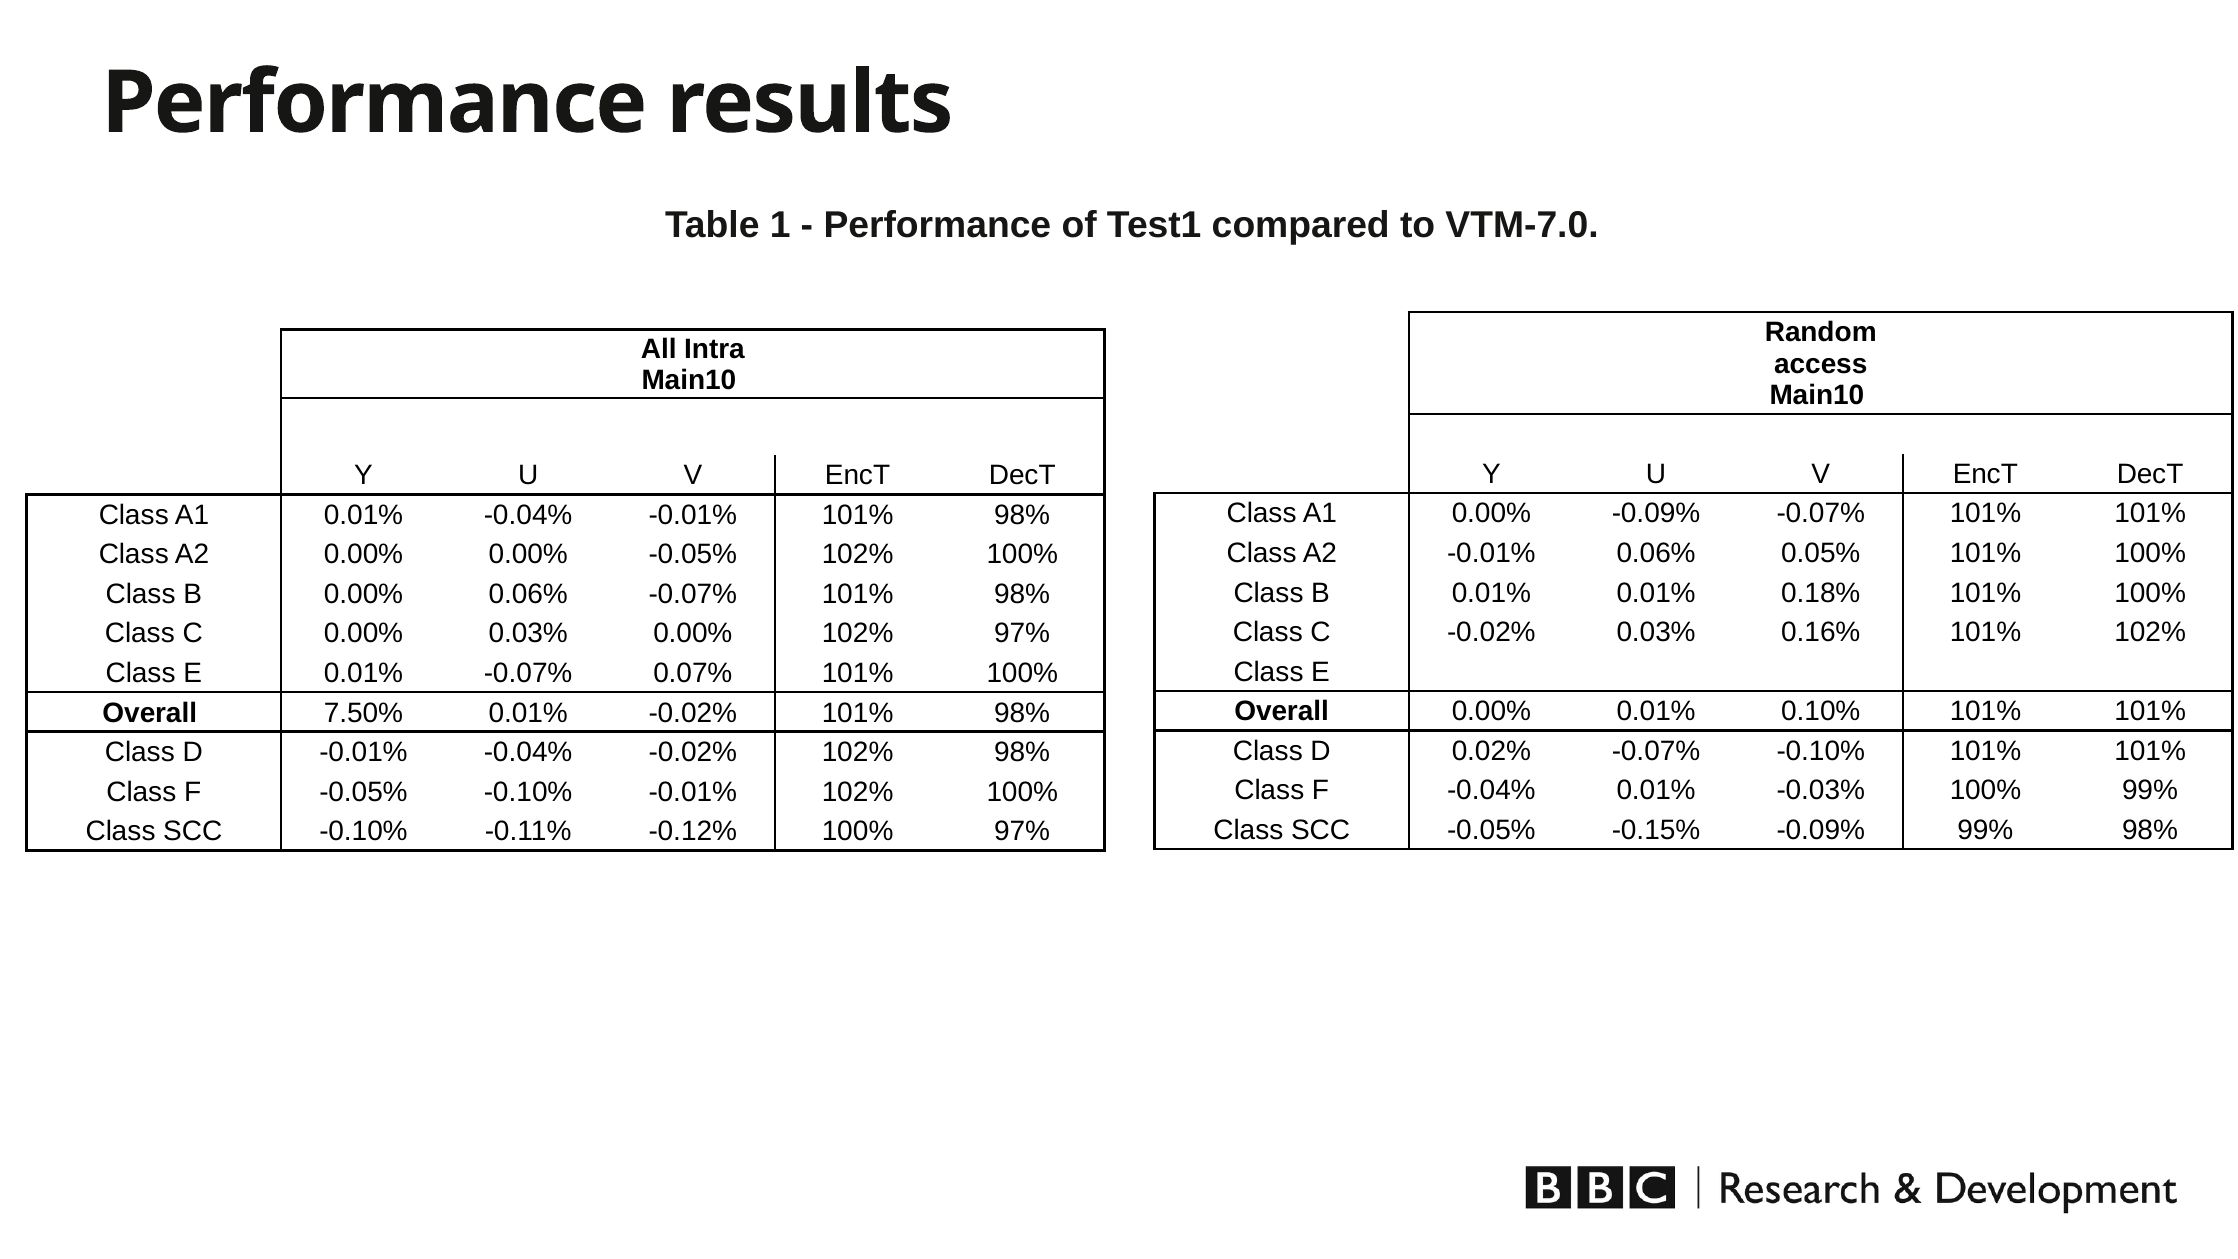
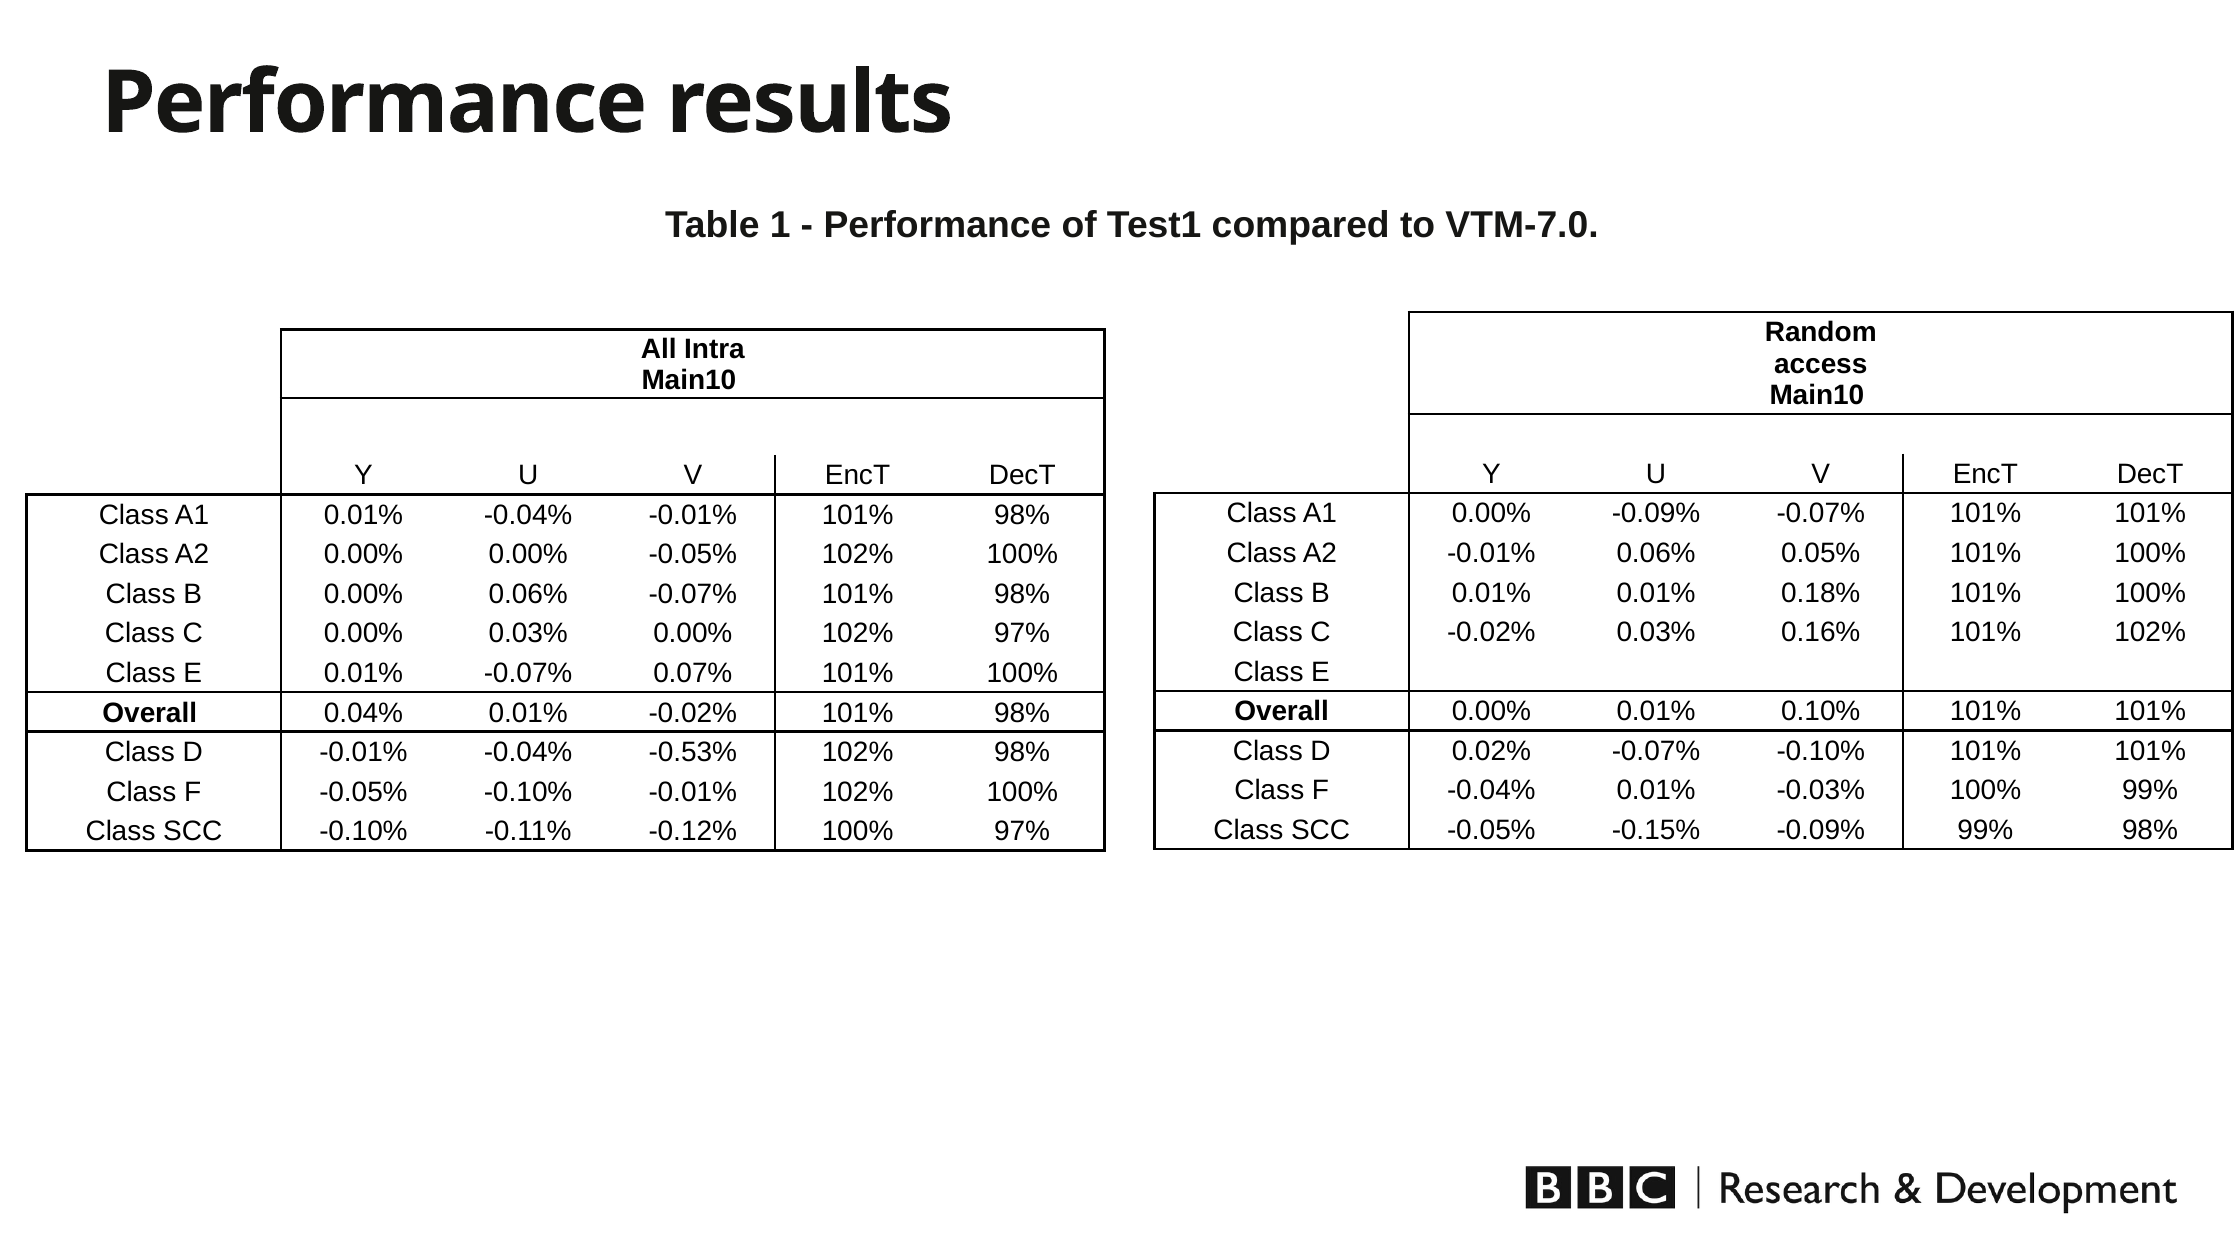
7.50%: 7.50% -> 0.04% (364, 713)
-0.04% -0.02%: -0.02% -> -0.53% (693, 752)
